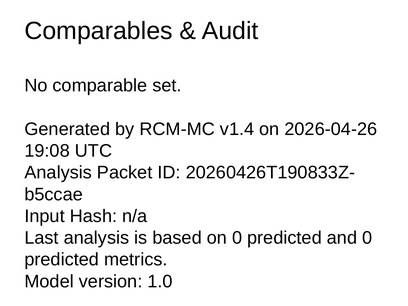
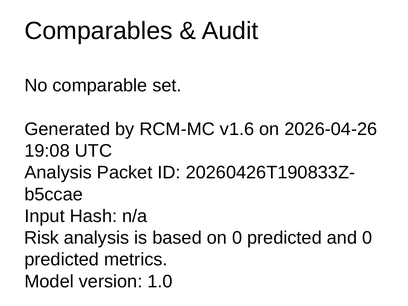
v1.4: v1.4 -> v1.6 (237, 129)
Last: Last -> Risk (42, 238)
